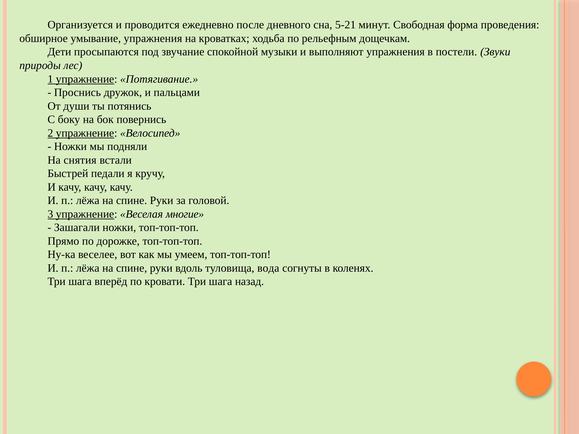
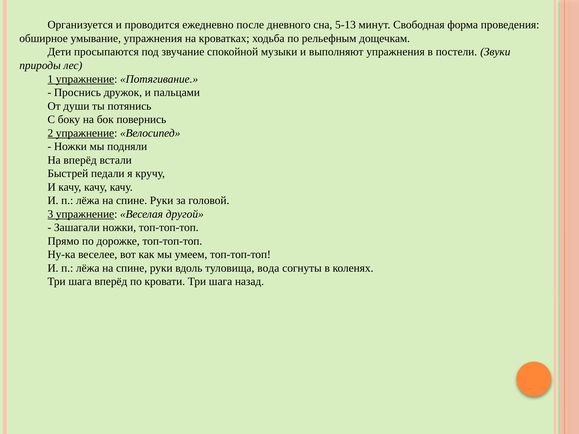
5-21: 5-21 -> 5-13 (345, 25)
На снятия: снятия -> вперёд (80, 160)
многие: многие -> другой (185, 214)
